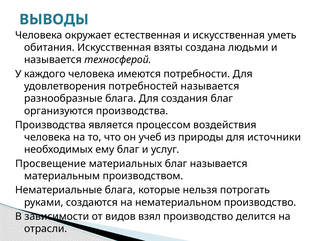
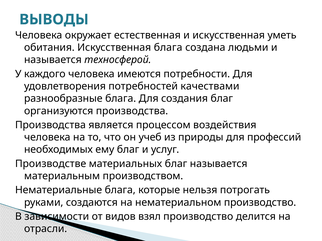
Искусственная взяты: взяты -> блага (168, 48)
потребностей называется: называется -> качествами (210, 86)
источники: источники -> профессий (274, 138)
Просвещение: Просвещение -> Производстве (51, 164)
